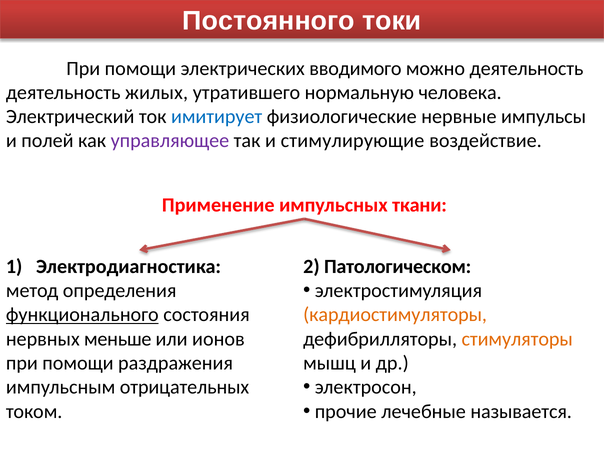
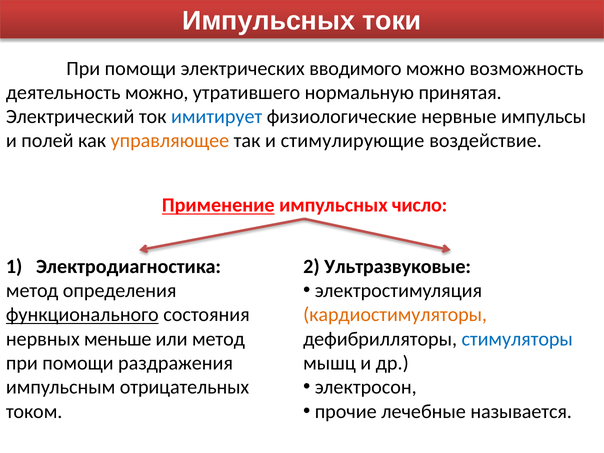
Постоянного: Постоянного -> Импульсных (269, 21)
можно деятельность: деятельность -> возможность (526, 68)
деятельность жилых: жилых -> можно (157, 93)
человека: человека -> принятая (460, 93)
управляющее colour: purple -> orange (170, 141)
Применение underline: none -> present (218, 205)
ткани: ткани -> число (420, 205)
Патологическом: Патологическом -> Ультразвуковые (398, 267)
или ионов: ионов -> метод (219, 339)
стимуляторы colour: orange -> blue (517, 339)
